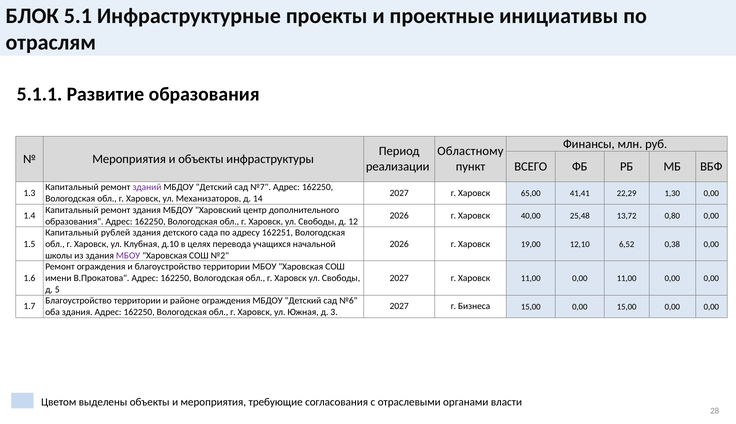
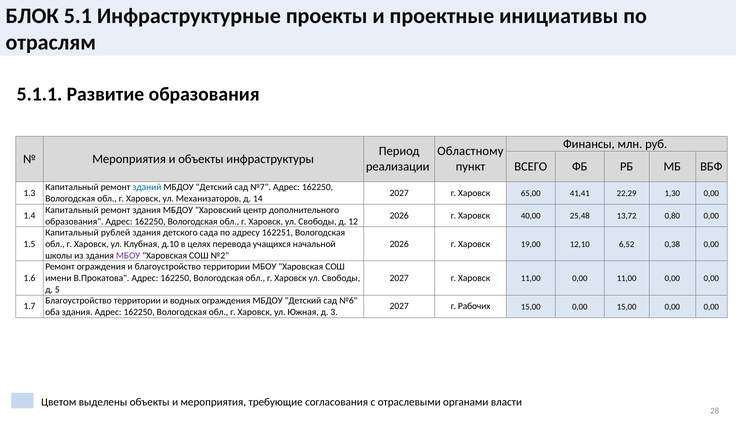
зданий colour: purple -> blue (147, 187)
районе: районе -> водных (185, 301)
Бизнеса: Бизнеса -> Рабочих (474, 306)
